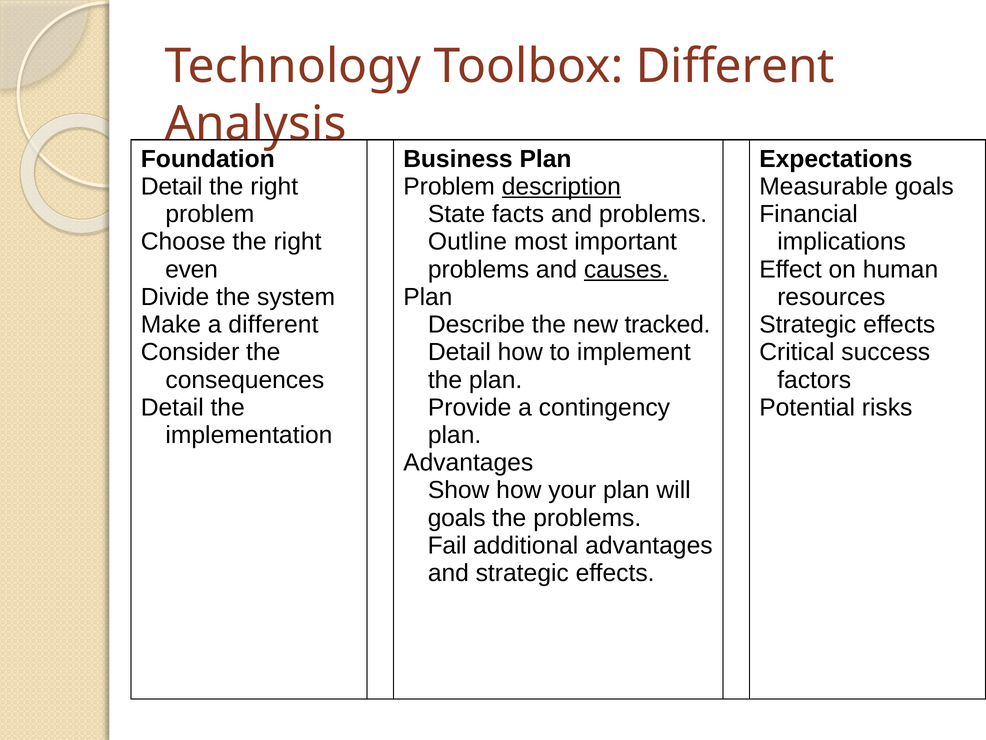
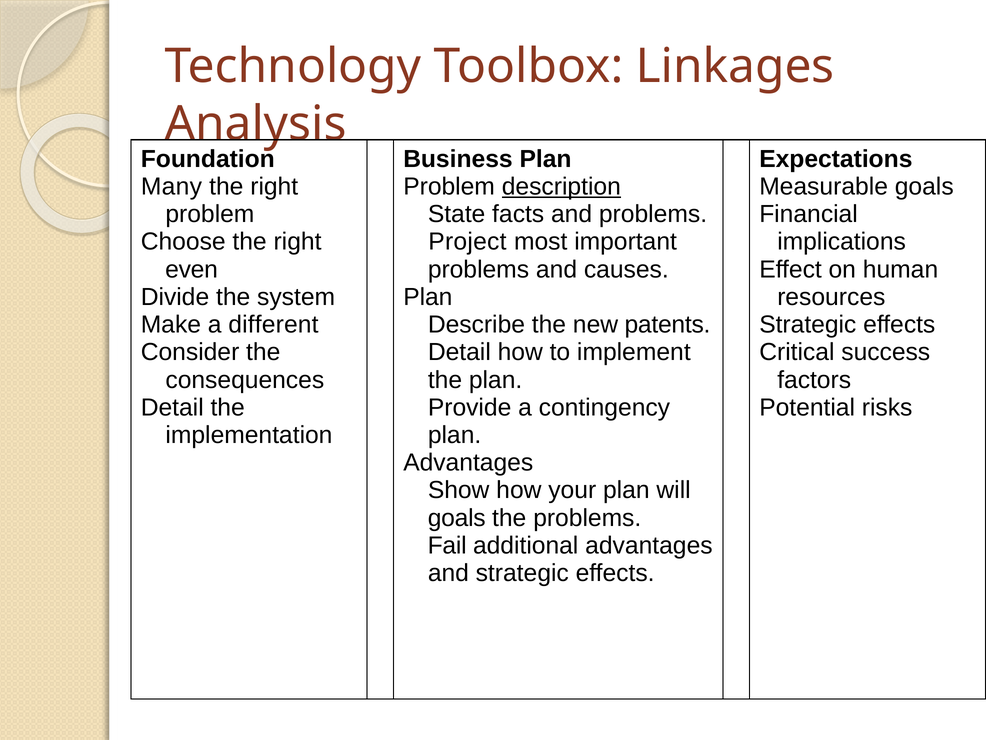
Toolbox Different: Different -> Linkages (735, 67)
Detail: Detail -> Many (171, 186)
Outline: Outline -> Project (467, 242)
causes underline: present -> none (626, 269)
tracked: tracked -> patents (667, 324)
